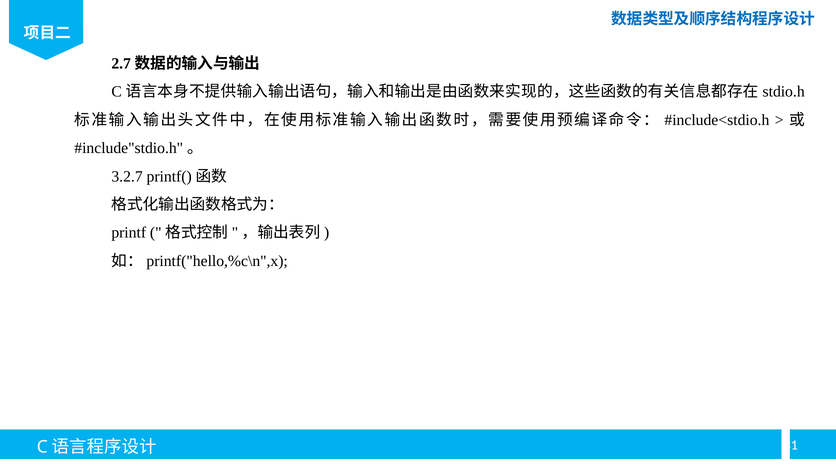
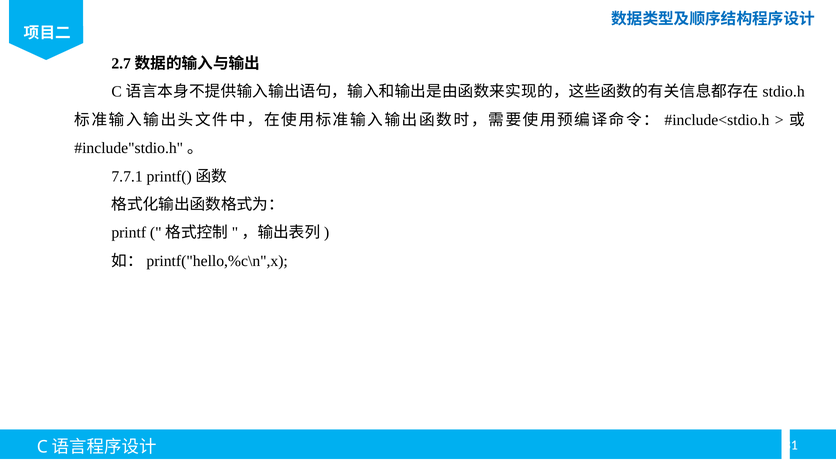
3.2.7: 3.2.7 -> 7.7.1 (127, 176)
